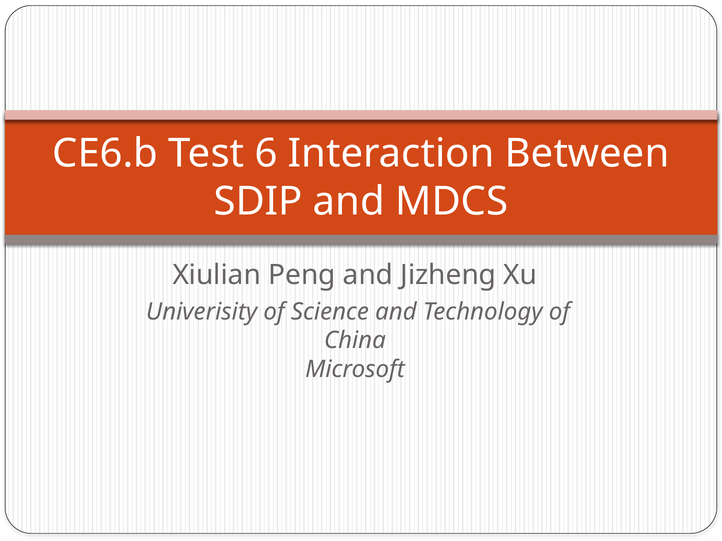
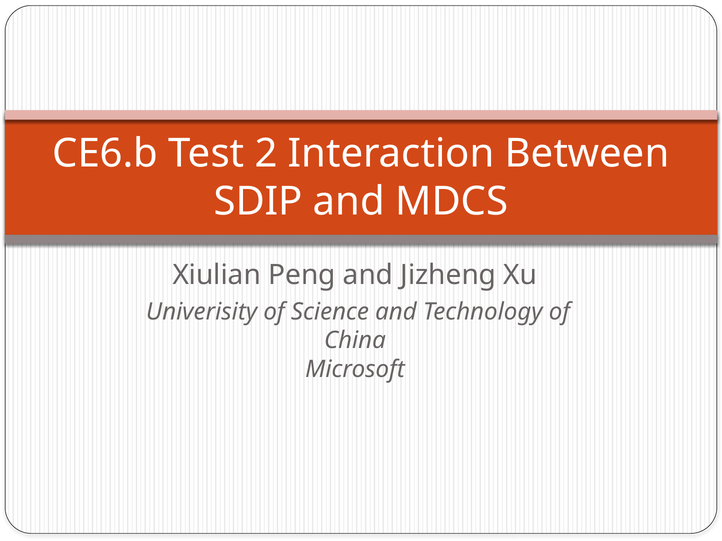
6: 6 -> 2 (266, 154)
